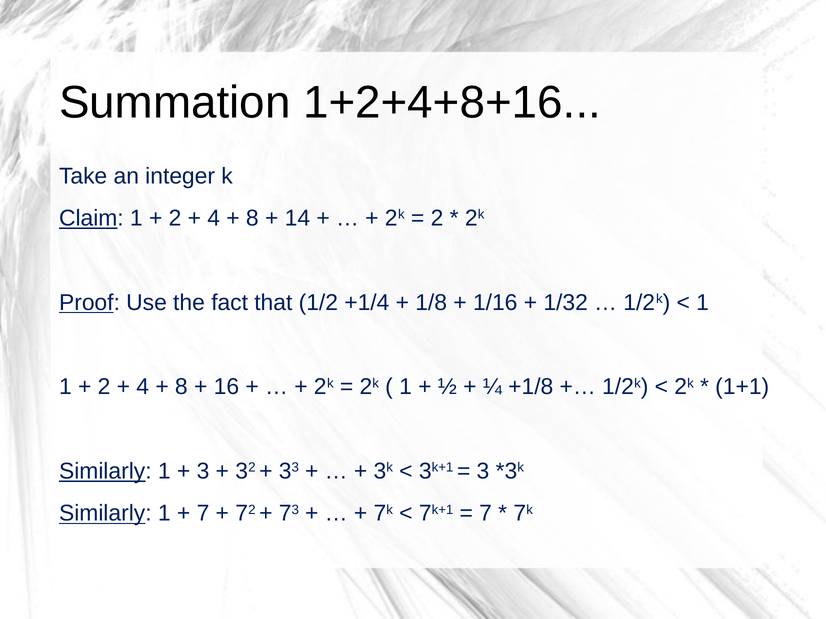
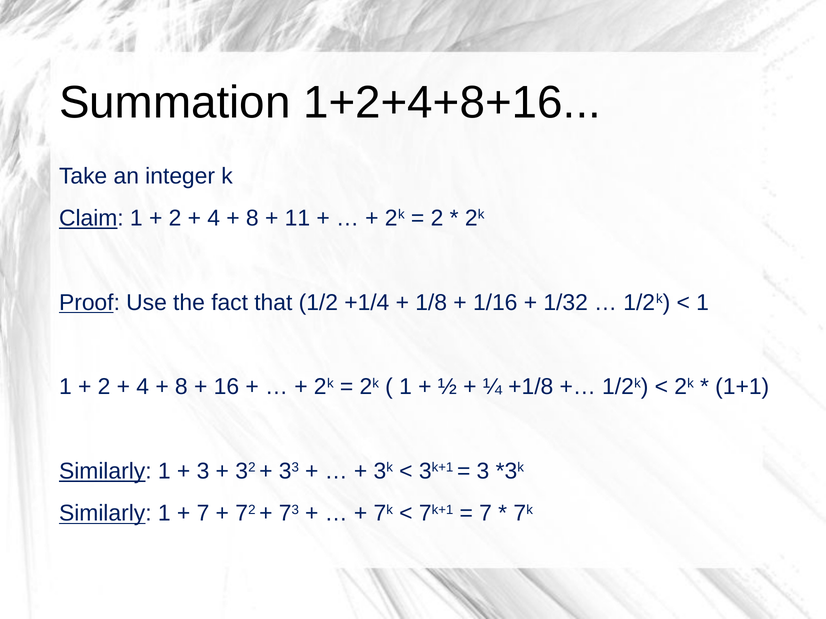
14: 14 -> 11 (297, 218)
